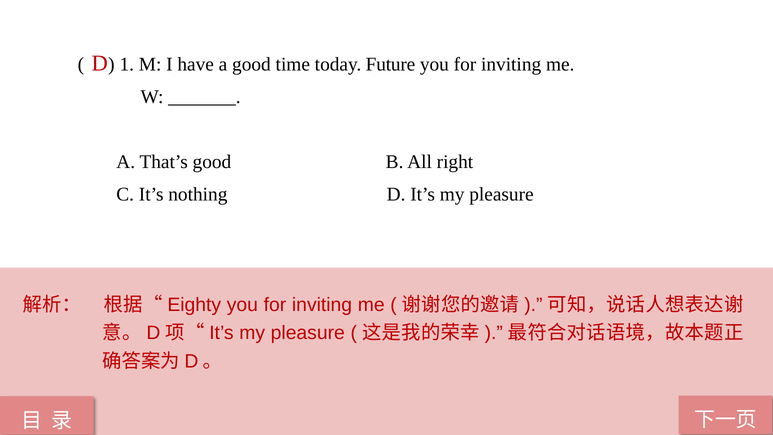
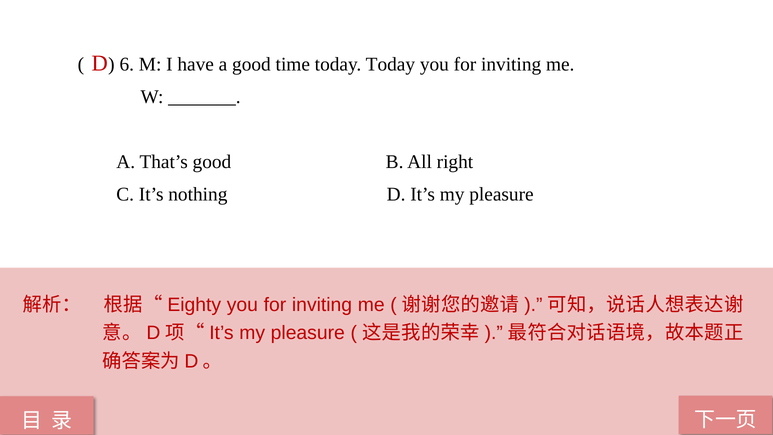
1: 1 -> 6 (127, 65)
today Future: Future -> Today (390, 65)
